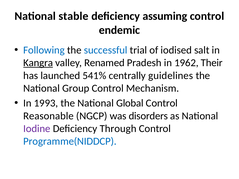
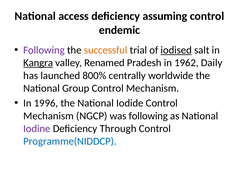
stable: stable -> access (74, 16)
Following colour: blue -> purple (44, 50)
successful colour: blue -> orange (106, 50)
iodised underline: none -> present (176, 50)
Their: Their -> Daily (212, 63)
541%: 541% -> 800% (94, 76)
guidelines: guidelines -> worldwide (171, 76)
1993: 1993 -> 1996 (46, 103)
Global: Global -> Iodide (130, 103)
Reasonable: Reasonable -> Mechanism (49, 116)
was disorders: disorders -> following (148, 116)
